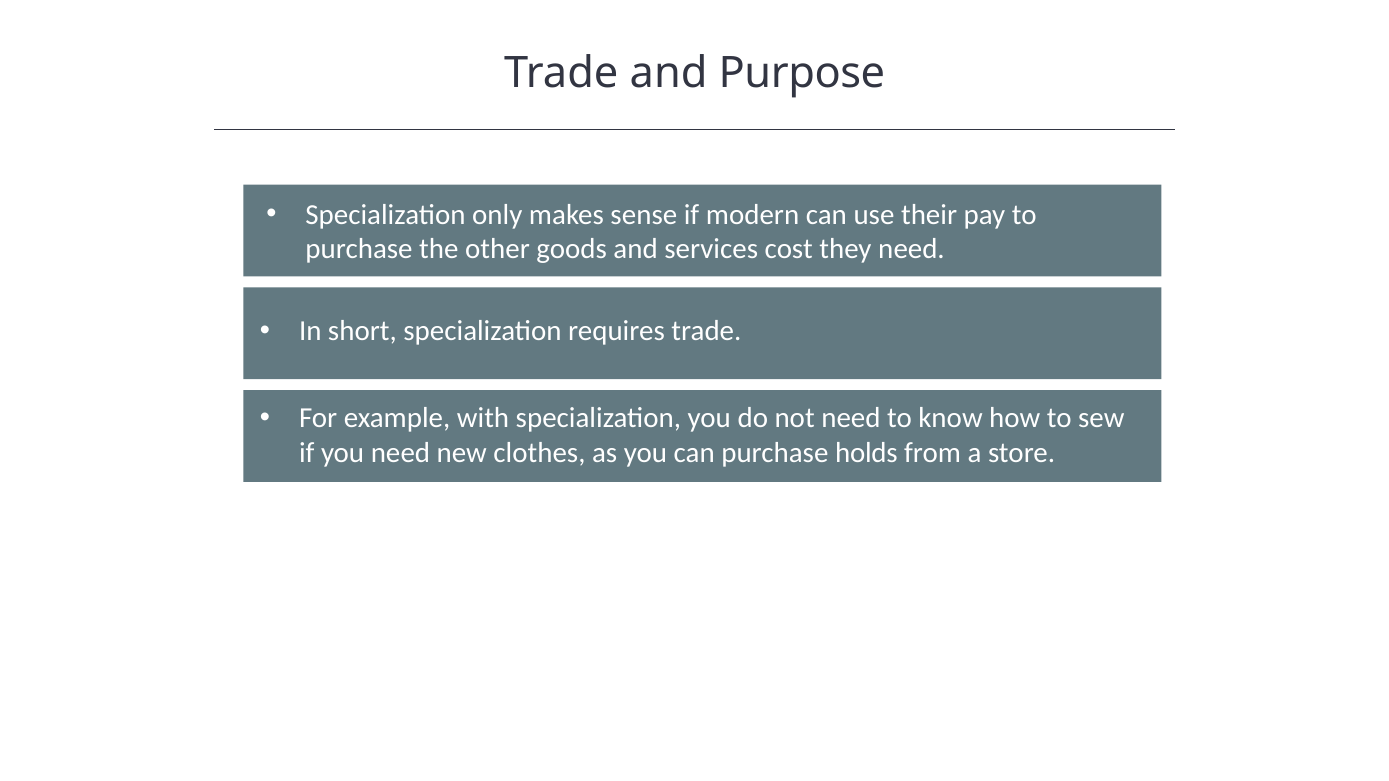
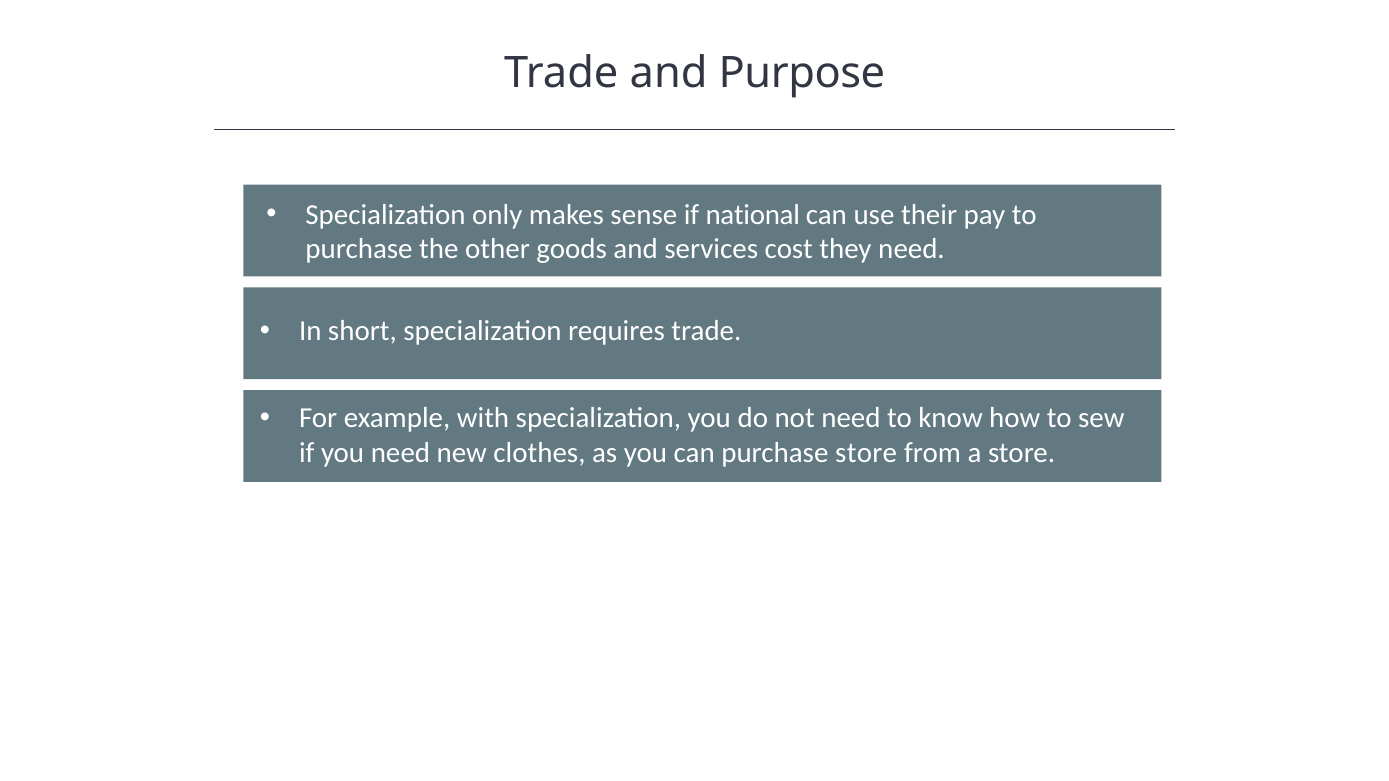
modern: modern -> national (753, 215)
purchase holds: holds -> store (866, 453)
